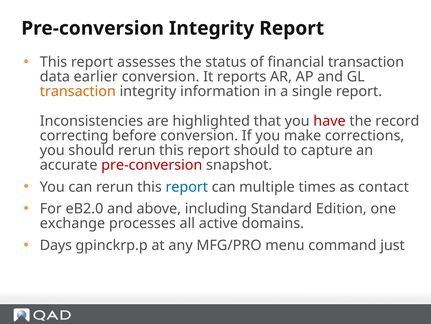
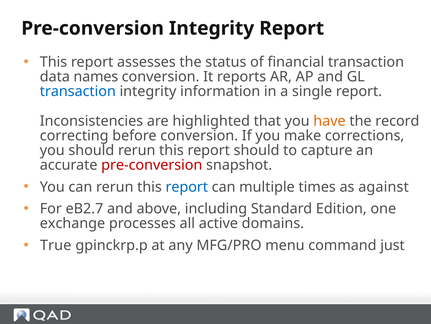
earlier: earlier -> names (96, 77)
transaction colour: orange -> blue (78, 91)
have colour: red -> orange (330, 121)
contact: contact -> against (384, 187)
eB2.0: eB2.0 -> eB2.7 (84, 208)
Days: Days -> True (56, 245)
